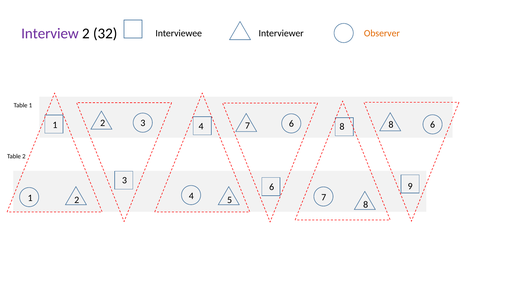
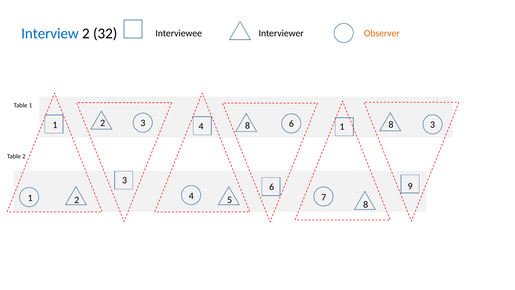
Interview colour: purple -> blue (50, 33)
2 3 8: 8 -> 1 (342, 127)
6: 6 -> 3 (433, 125)
4 7: 7 -> 8 (247, 125)
